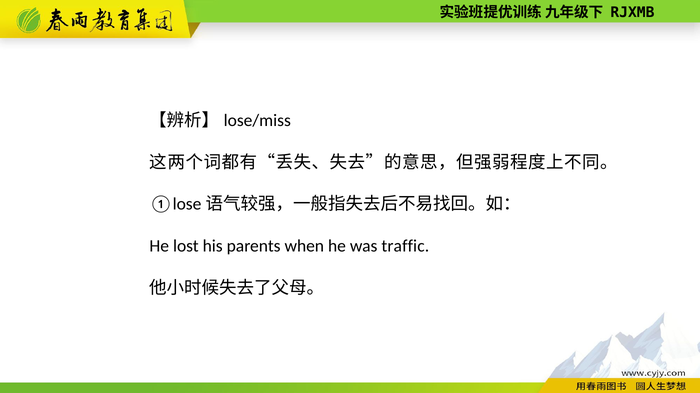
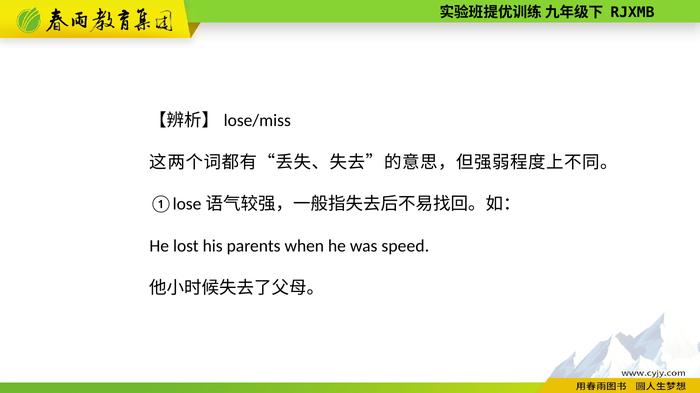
traffic: traffic -> speed (405, 247)
